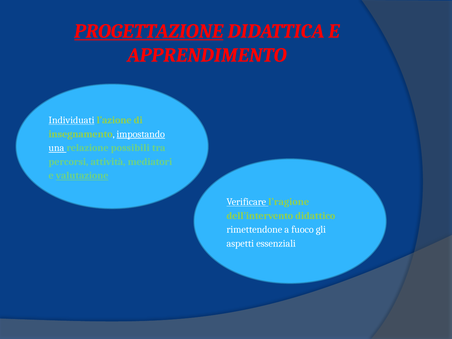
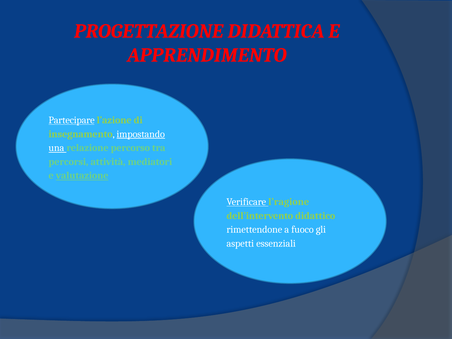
PROGETTAZIONE underline: present -> none (149, 31)
Individuati: Individuati -> Partecipare (72, 120)
possibili: possibili -> percorso (130, 148)
